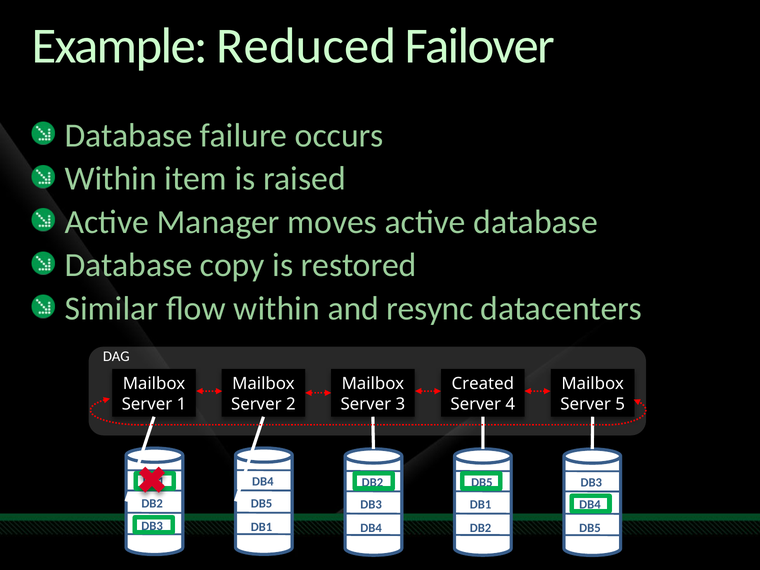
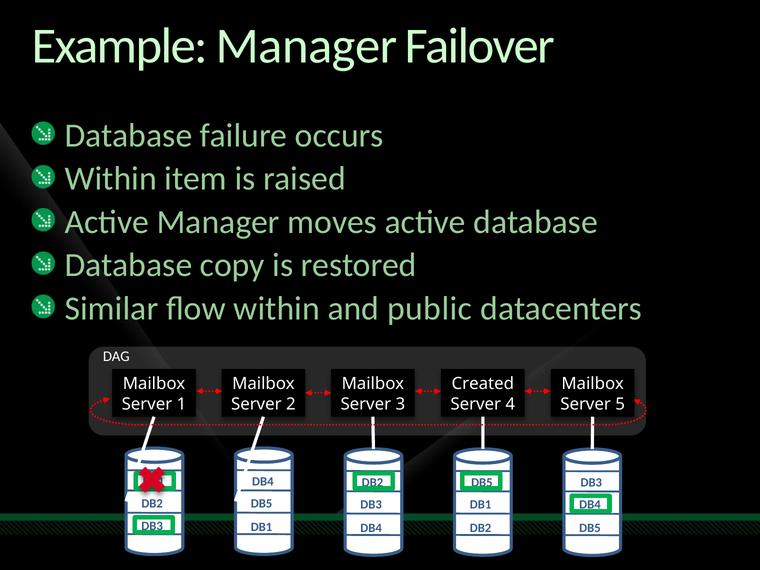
Example Reduced: Reduced -> Manager (307, 46)
resync: resync -> public (430, 309)
